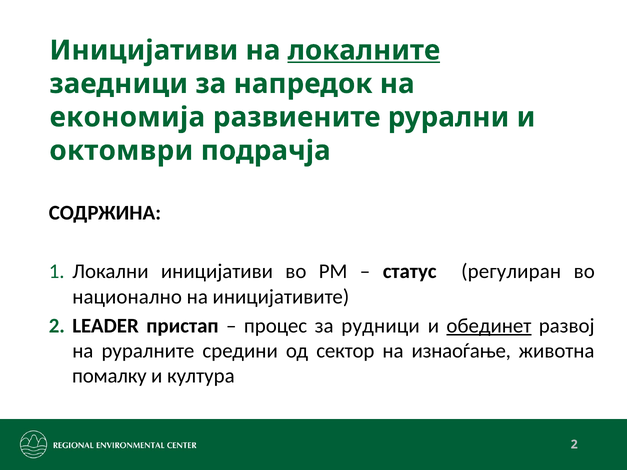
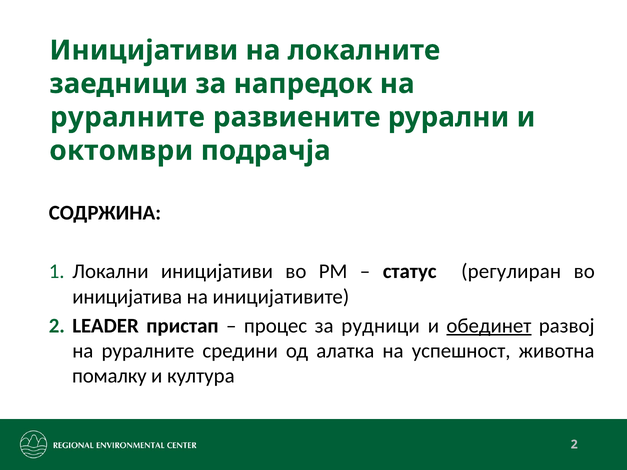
локалните underline: present -> none (364, 50)
економија: економија -> руралните (127, 117)
национално: национално -> иницијатива (127, 297)
сектор: сектор -> алатка (345, 351)
изнаоѓање: изнаоѓање -> успешност (461, 351)
